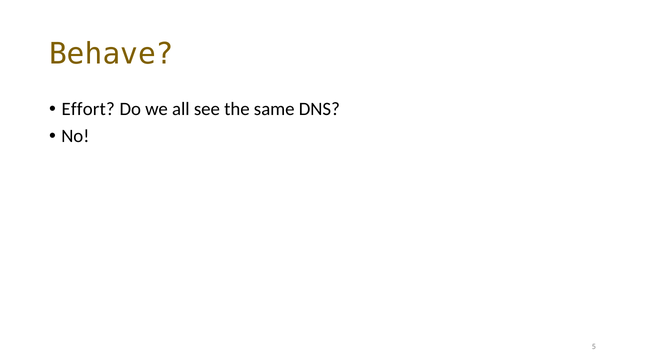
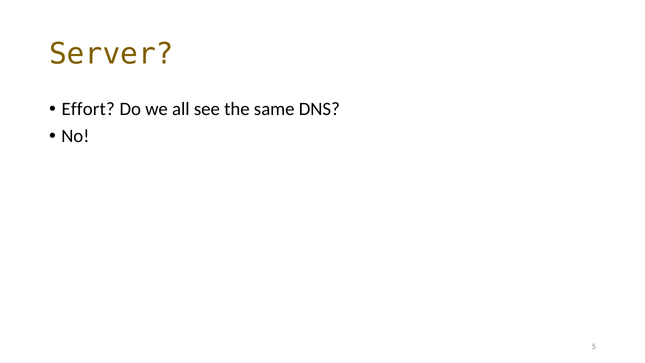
Behave: Behave -> Server (111, 54)
